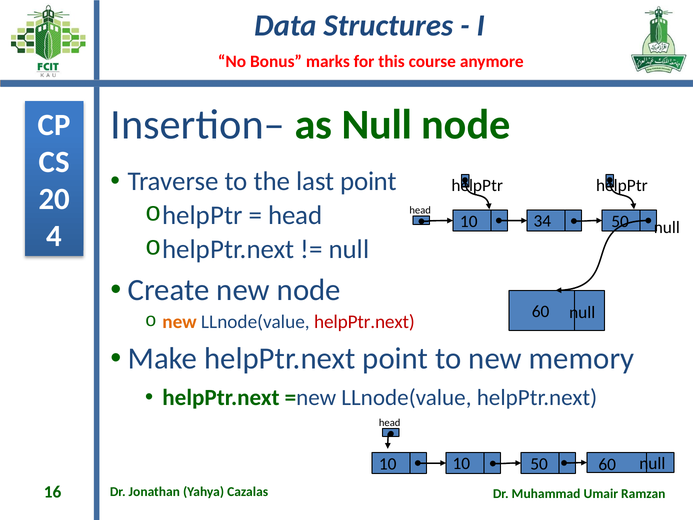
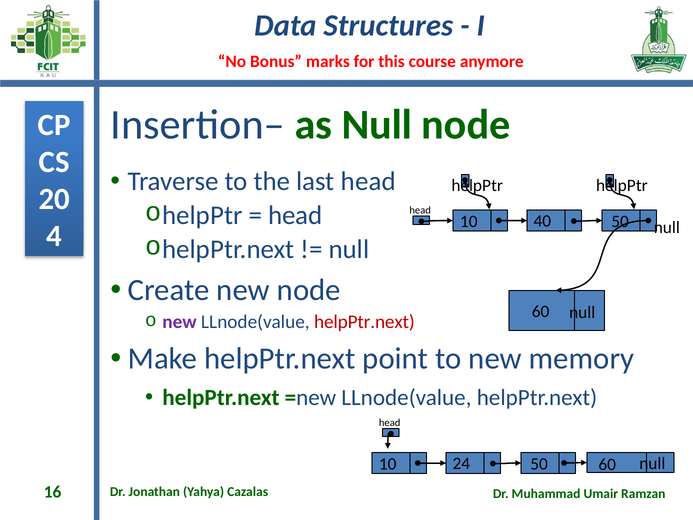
last point: point -> head (368, 181)
34: 34 -> 40 (542, 221)
new colour: orange -> purple (179, 322)
10 10: 10 -> 24 (461, 463)
